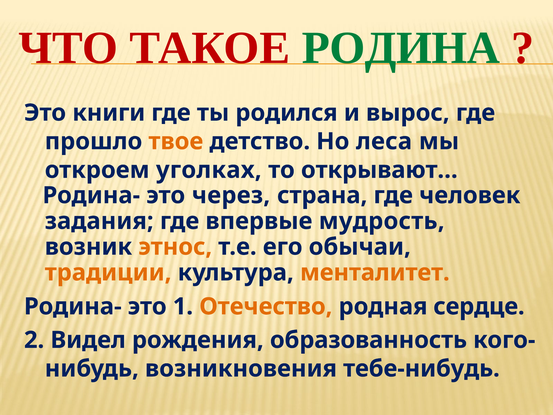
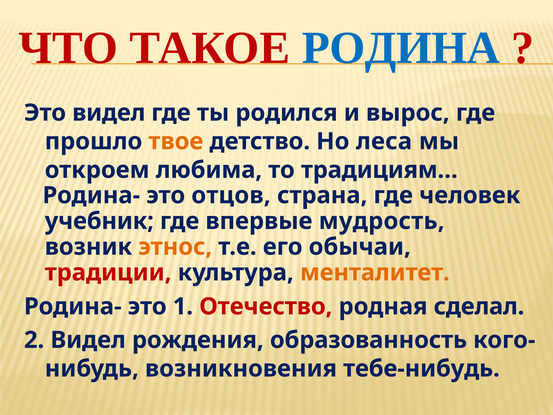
РОДИНА colour: green -> blue (401, 48)
Это книги: книги -> видел (109, 113)
уголках: уголках -> любима (209, 170)
открывают…: открывают… -> традициям… (379, 170)
через: через -> отцов (231, 195)
задания: задания -> учебник (99, 221)
традиции colour: orange -> red (108, 272)
Отечество colour: orange -> red (266, 306)
сердце: сердце -> сделал (479, 306)
